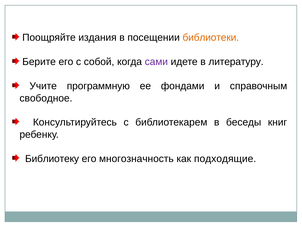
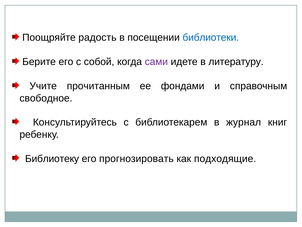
издания: издания -> радость (97, 38)
библиотеки colour: orange -> blue (211, 38)
программную: программную -> прочитанным (98, 86)
беседы: беседы -> журнал (244, 122)
многозначность: многозначность -> прогнозировать (136, 158)
